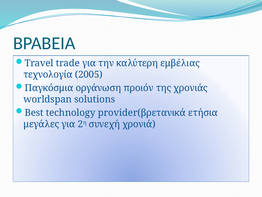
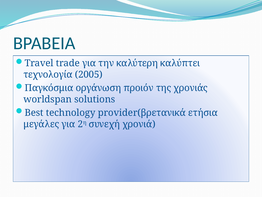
εμβέλιας: εμβέλιας -> καλύπτει (180, 63)
